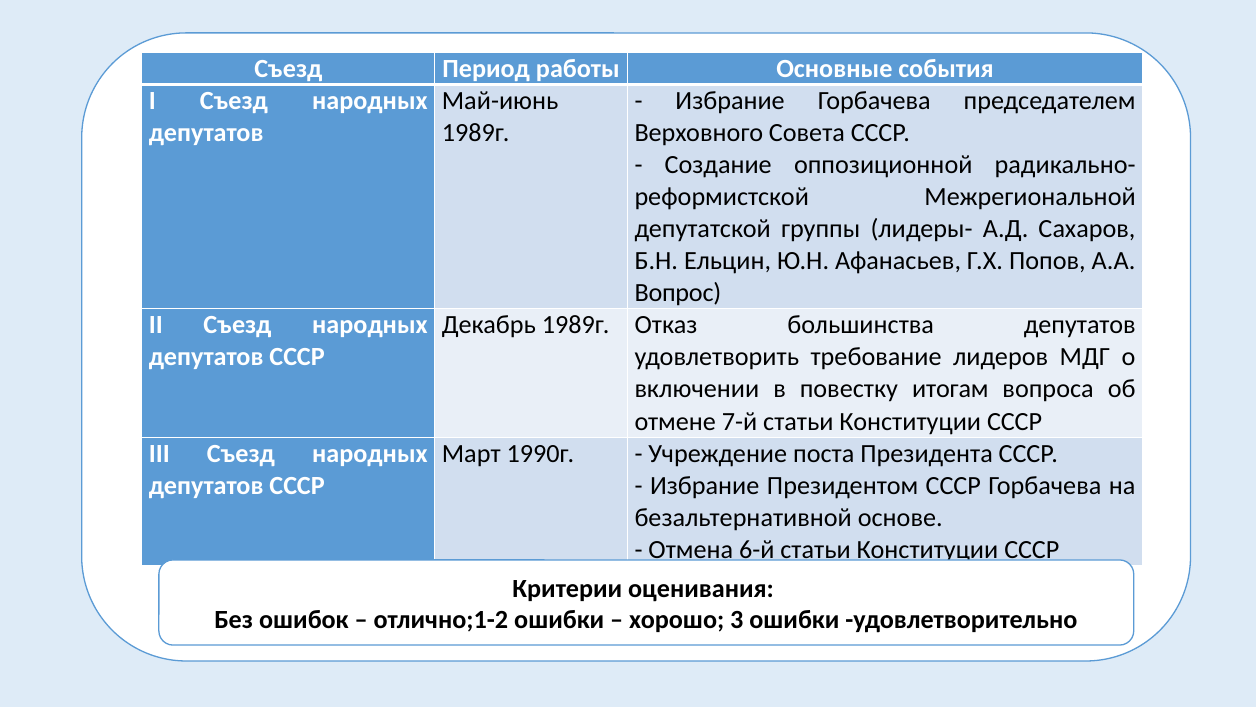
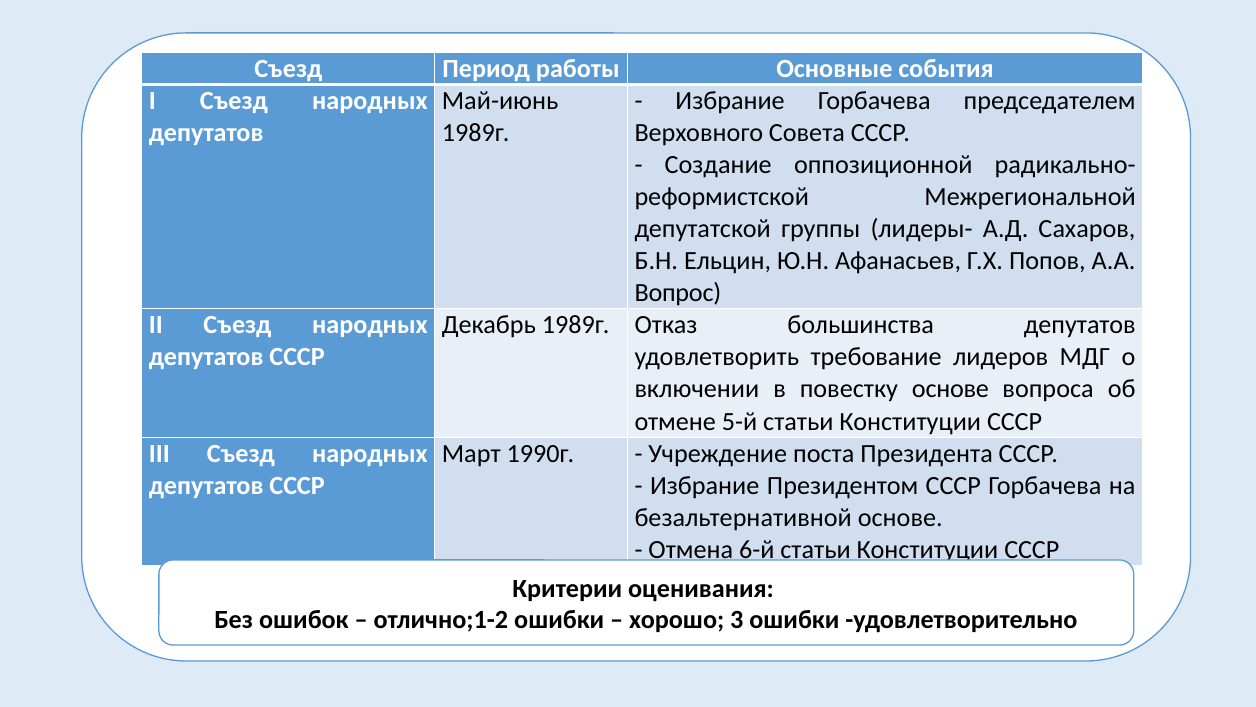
повестку итогам: итогам -> основе (950, 389)
7-й: 7-й -> 5-й (740, 421)
